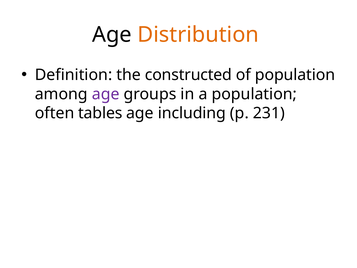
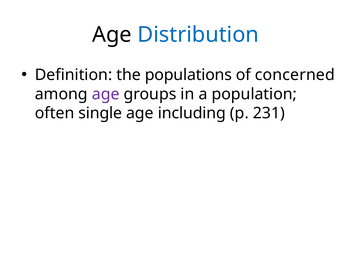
Distribution colour: orange -> blue (198, 35)
constructed: constructed -> populations (188, 75)
of population: population -> concerned (295, 75)
tables: tables -> single (100, 113)
